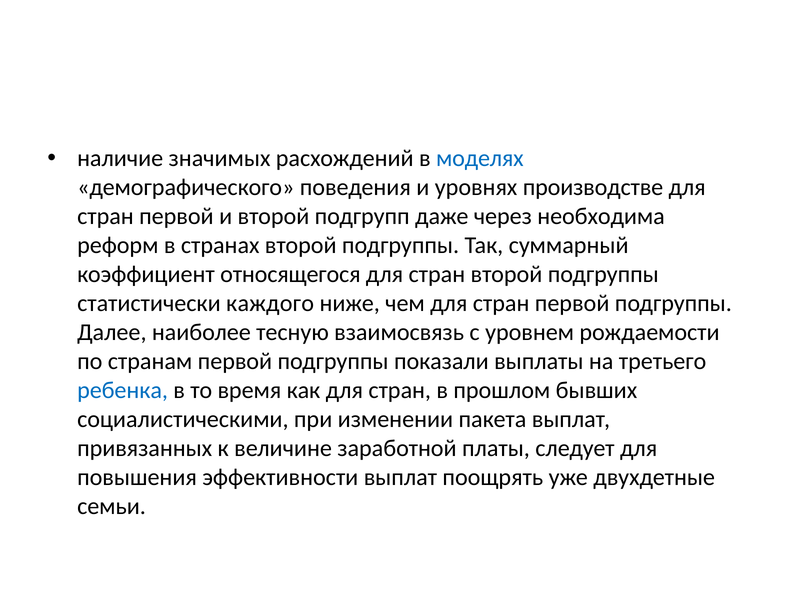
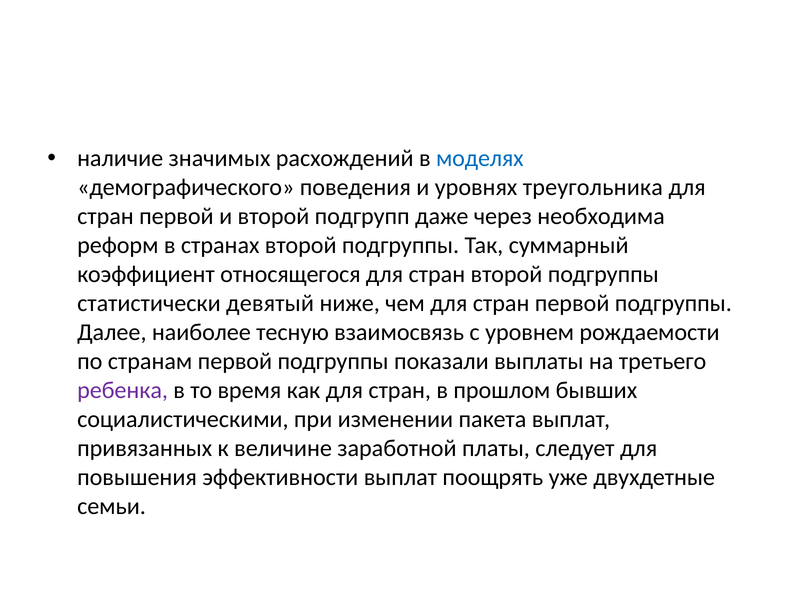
производстве: производстве -> треугольника (593, 188)
каждого: каждого -> девятый (270, 304)
ребенка colour: blue -> purple (123, 391)
